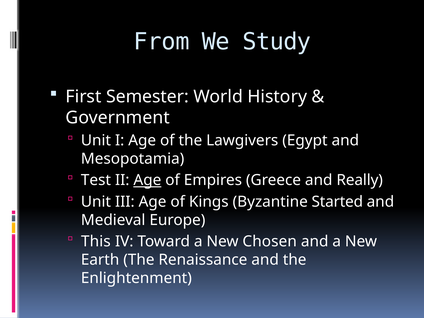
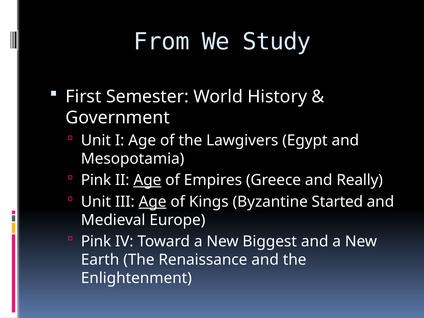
Test: Test -> Pink (96, 180)
Age underline: none -> present (153, 202)
This: This -> Pink (96, 241)
Chosen: Chosen -> Biggest (270, 241)
